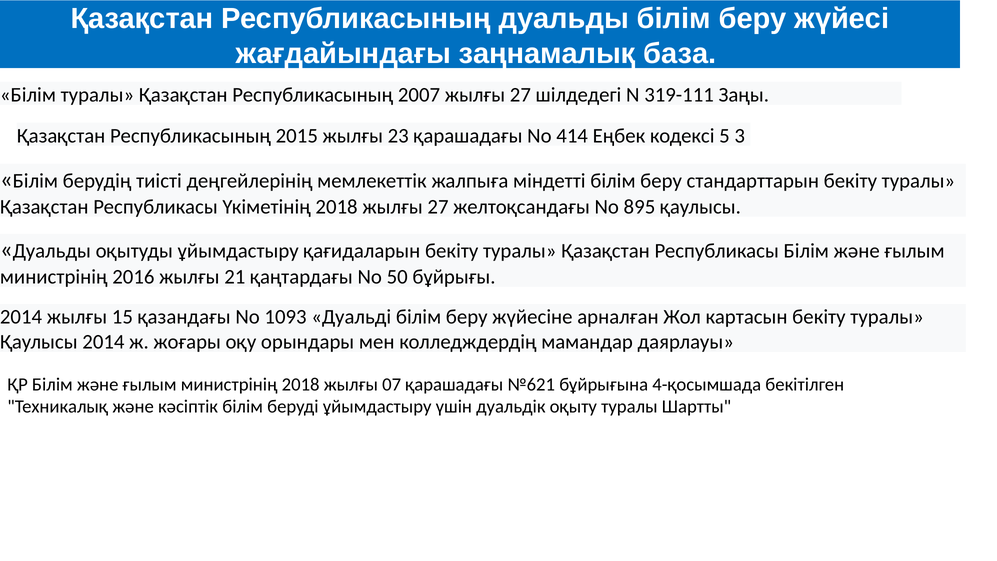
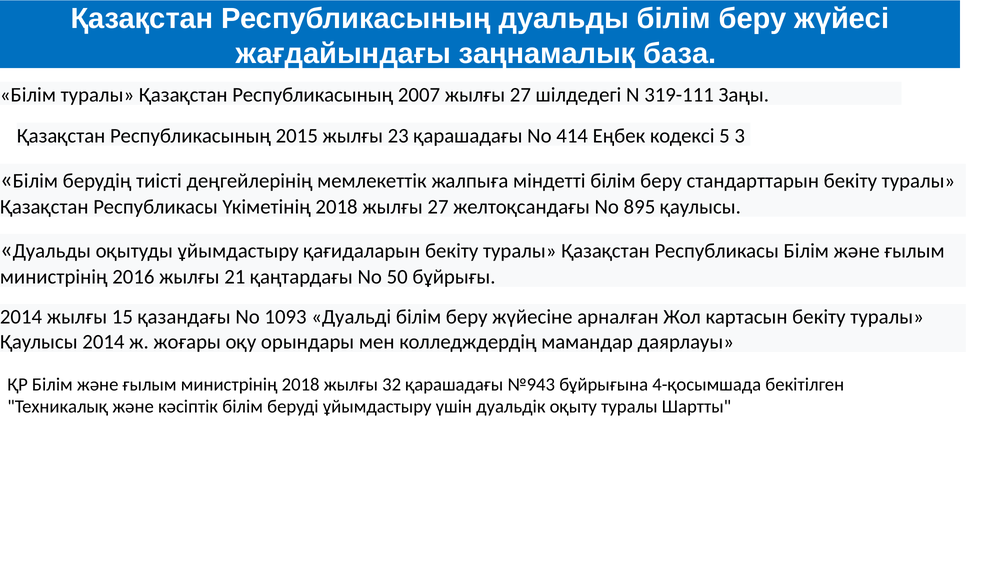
07: 07 -> 32 (392, 384)
№621: №621 -> №943 (531, 384)
